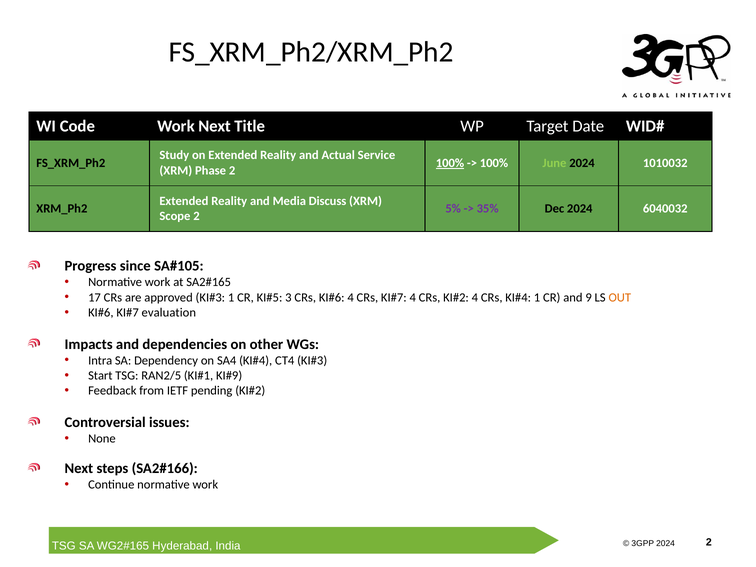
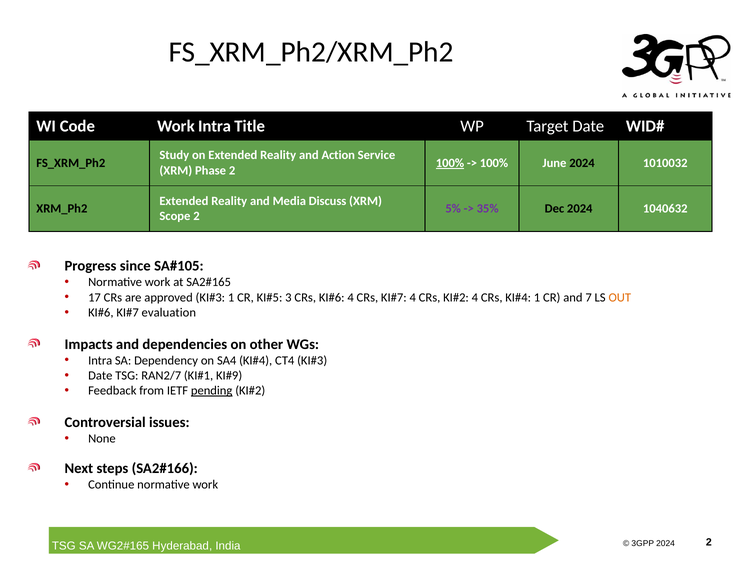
Work Next: Next -> Intra (215, 126)
Actual: Actual -> Action (338, 155)
June colour: light green -> white (554, 163)
6040032: 6040032 -> 1040632 (665, 209)
9: 9 -> 7 (589, 297)
Start: Start -> Date (100, 376)
RAN2/5: RAN2/5 -> RAN2/7 (161, 376)
pending underline: none -> present (212, 391)
